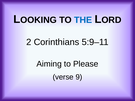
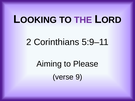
THE colour: blue -> purple (83, 20)
